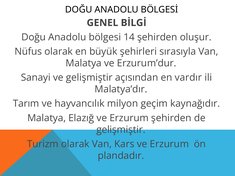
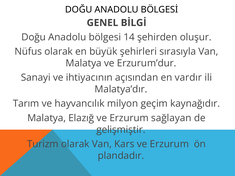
ve gelişmiştir: gelişmiştir -> ihtiyacının (89, 78)
Erzurum şehirden: şehirden -> sağlayan (171, 118)
